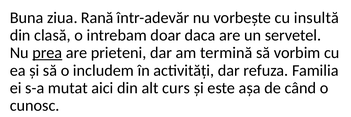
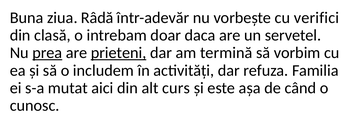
Rană: Rană -> Râdă (97, 18)
insultă: insultă -> verifici (316, 18)
prieteni underline: none -> present (119, 53)
